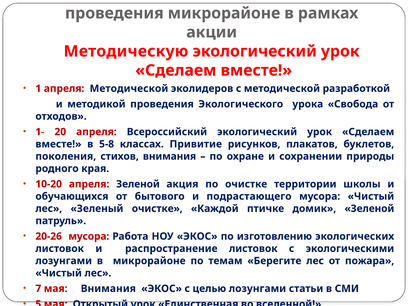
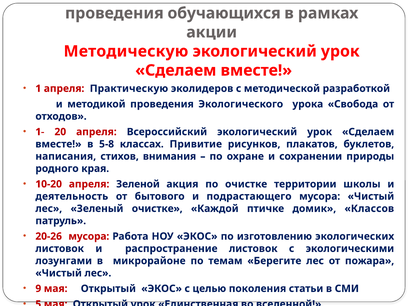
проведения микрорайоне: микрорайоне -> обучающихся (224, 13)
апреля Методической: Методической -> Практическую (129, 89)
поколения: поколения -> написания (66, 156)
обучающихся: обучающихся -> деятельность (72, 196)
домик Зеленой: Зеленой -> Классов (369, 209)
7: 7 -> 9 (38, 289)
Внимания: Внимания -> Открытый (108, 289)
целью лозунгами: лозунгами -> поколения (257, 289)
